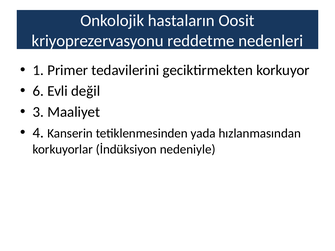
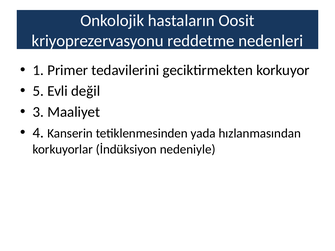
6: 6 -> 5 (38, 91)
